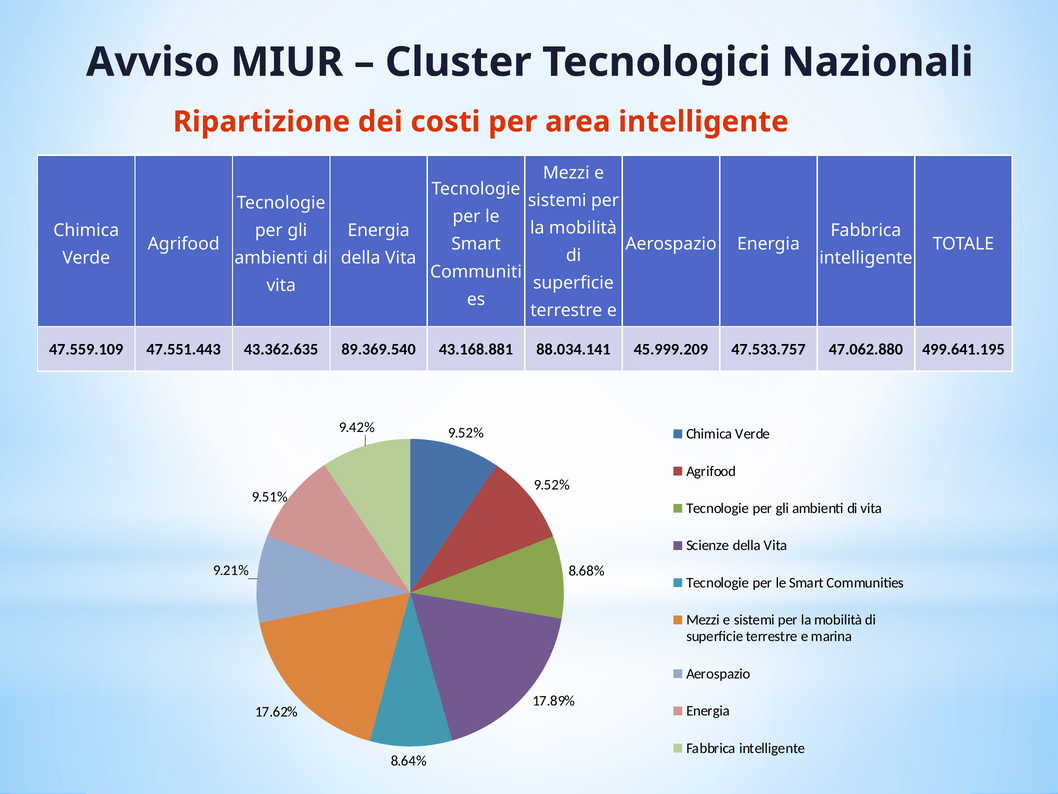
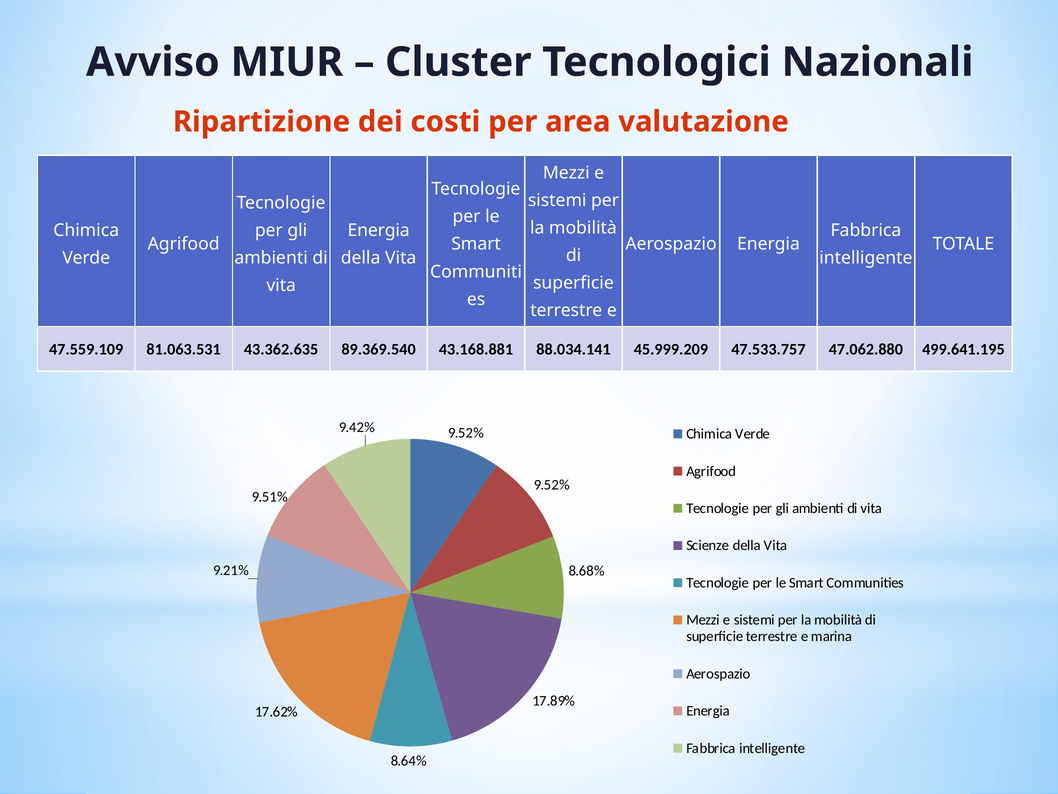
area intelligente: intelligente -> valutazione (704, 122)
47.551.443: 47.551.443 -> 81.063.531 (184, 349)
